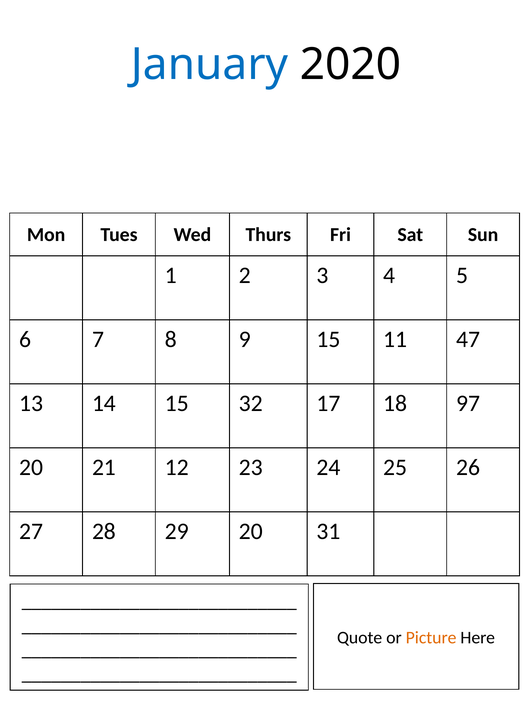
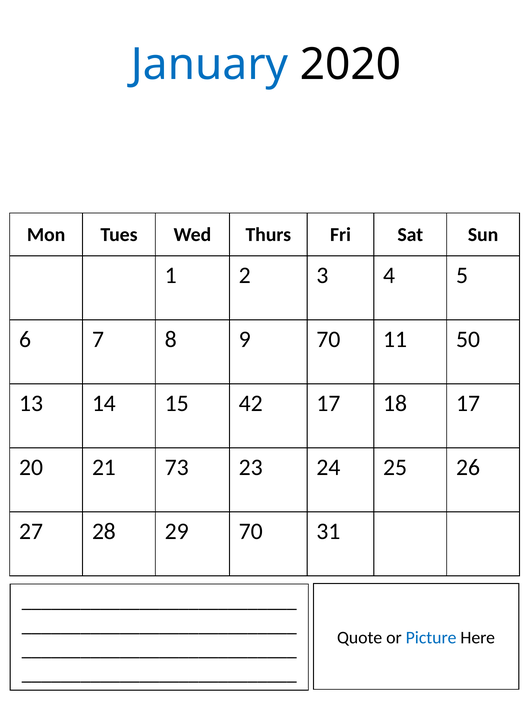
9 15: 15 -> 70 (329, 339)
47: 47 -> 50 (468, 339)
32: 32 -> 42 (251, 403)
18 97: 97 -> 17 (468, 403)
12: 12 -> 73 (177, 467)
29 20: 20 -> 70 (251, 531)
Picture colour: orange -> blue (431, 637)
